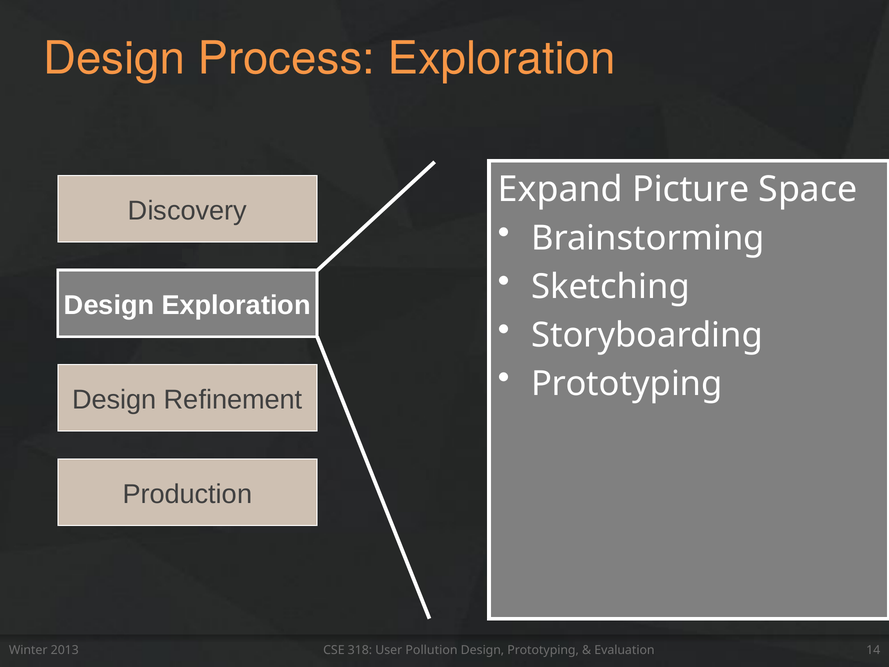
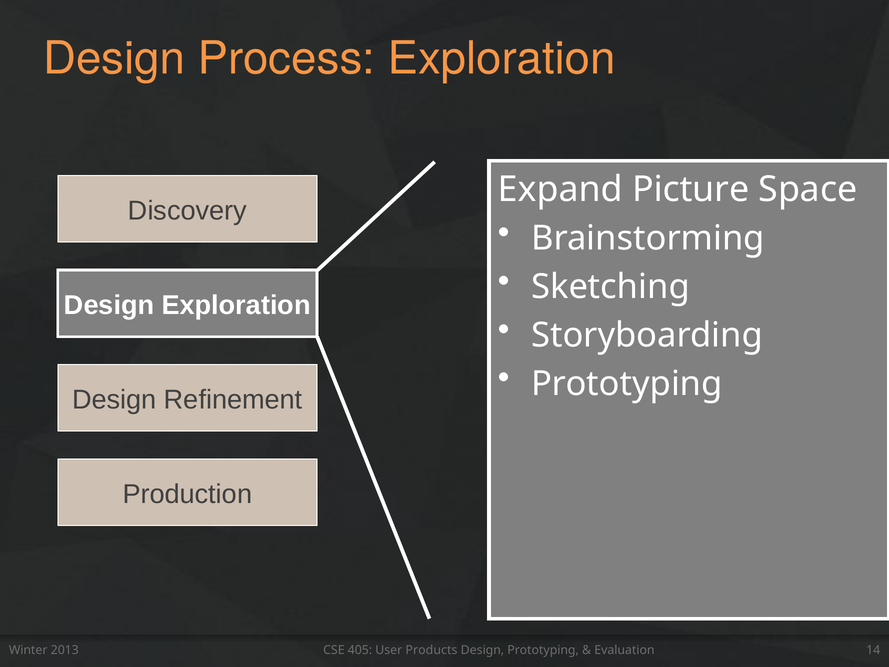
318: 318 -> 405 (360, 650)
Pollution: Pollution -> Products (431, 650)
